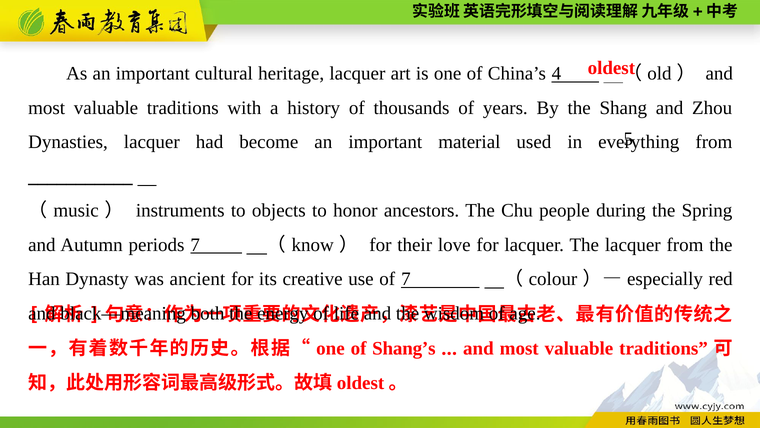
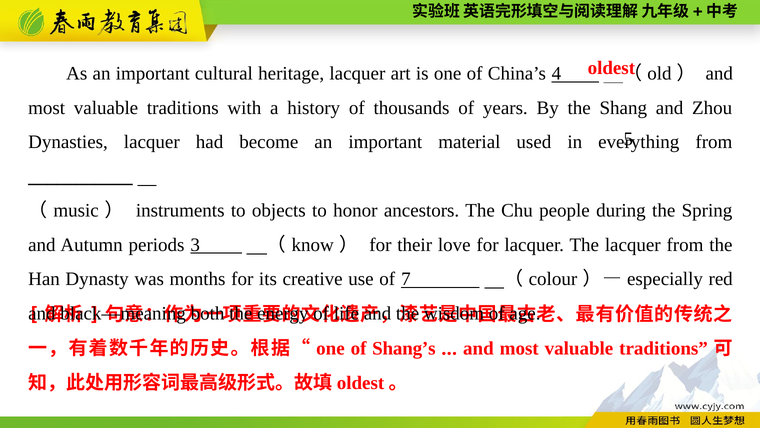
periods 7: 7 -> 3 (195, 245)
ancient: ancient -> months (198, 279)
